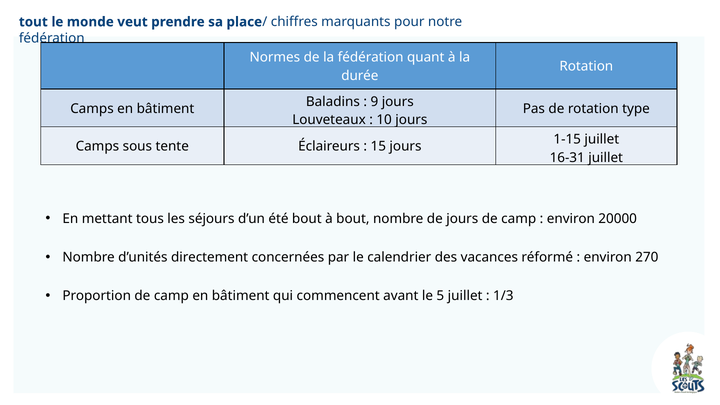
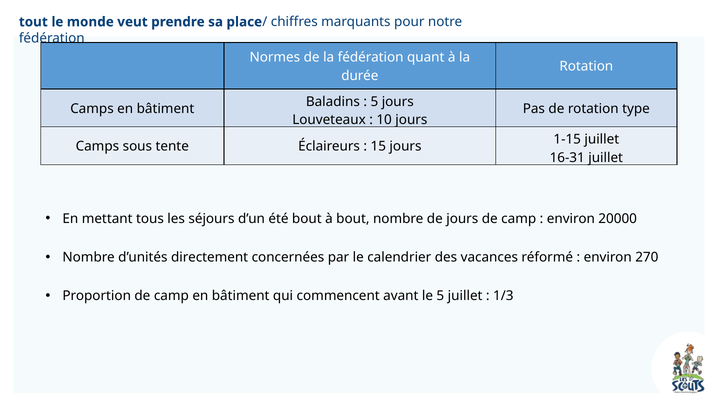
9: 9 -> 5 (374, 102)
